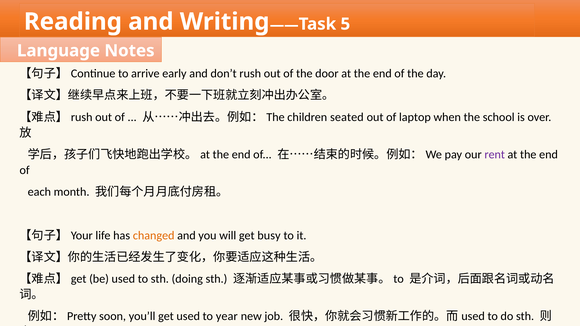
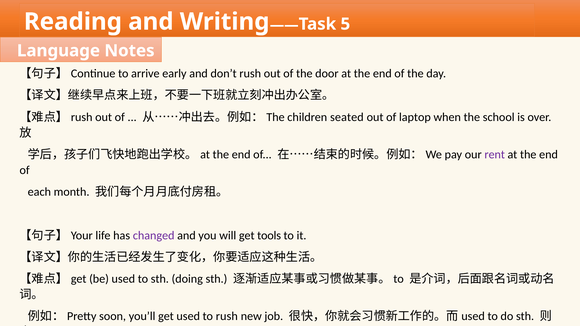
changed colour: orange -> purple (154, 236)
busy: busy -> tools (269, 236)
to year: year -> rush (227, 317)
